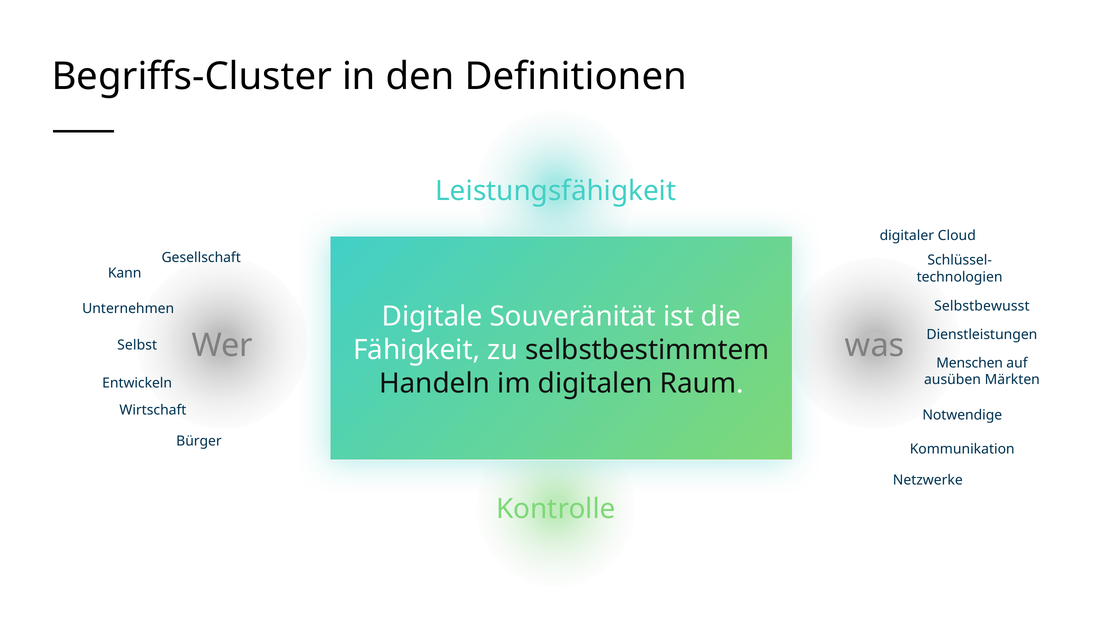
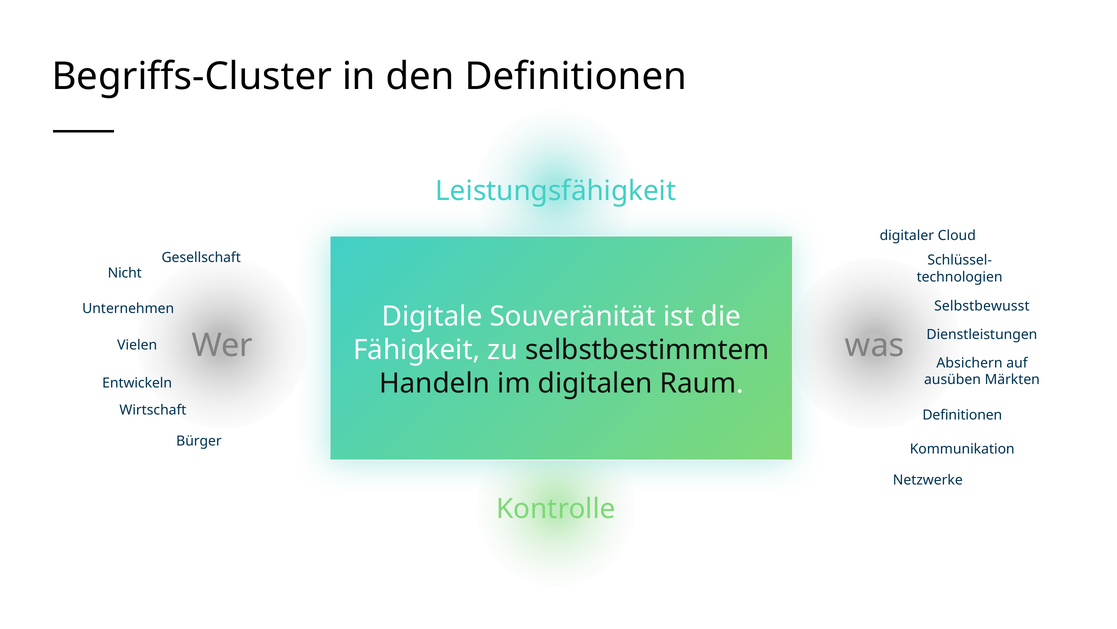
Kann: Kann -> Nicht (125, 273)
Selbst: Selbst -> Vielen (137, 345)
Menschen: Menschen -> Absichern (970, 363)
Notwendige: Notwendige -> Definitionen (962, 415)
